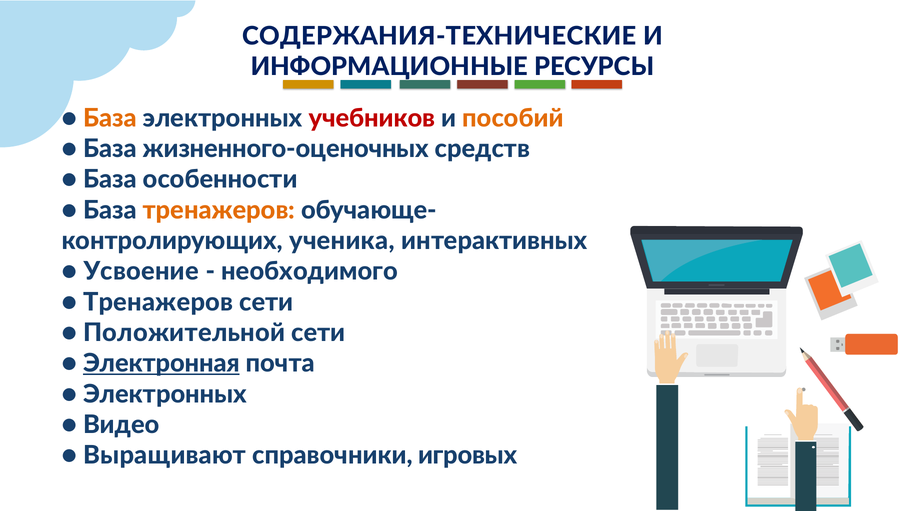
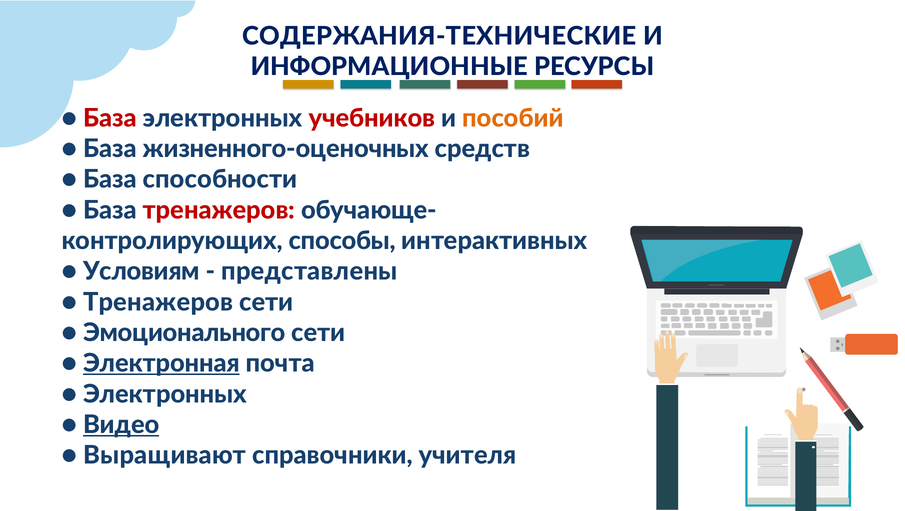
База colour: orange -> red (110, 118)
особенности: особенности -> способности (220, 179)
тренажеров colour: orange -> red (219, 210)
ученика: ученика -> способы (342, 240)
Усвоение: Усвоение -> Условиям (141, 271)
необходимого: необходимого -> представлены (309, 271)
Положительной: Положительной -> Эмоционального (184, 332)
Видео underline: none -> present (121, 424)
игровых: игровых -> учителя (468, 455)
